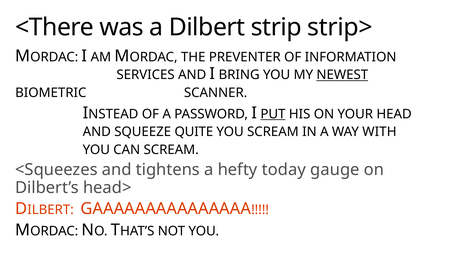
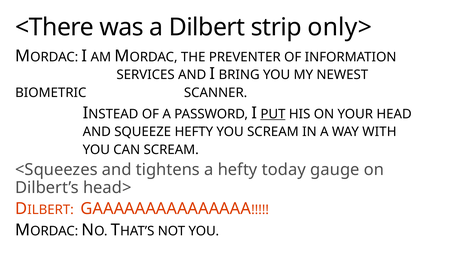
strip>: strip> -> only> (340, 27)
NEWEST underline: present -> none (342, 75)
SQUEEZE QUITE: QUITE -> HEFTY (194, 132)
